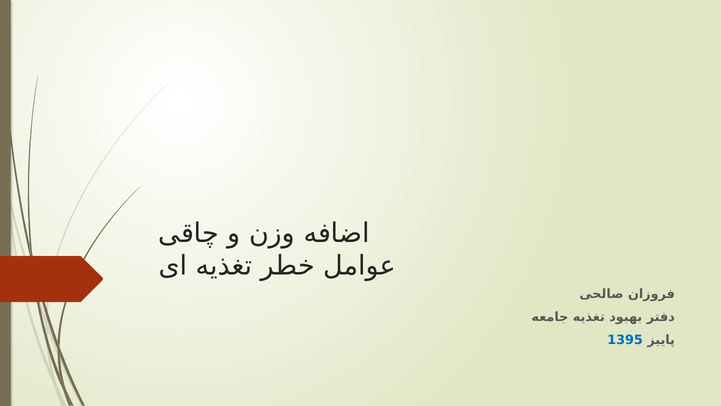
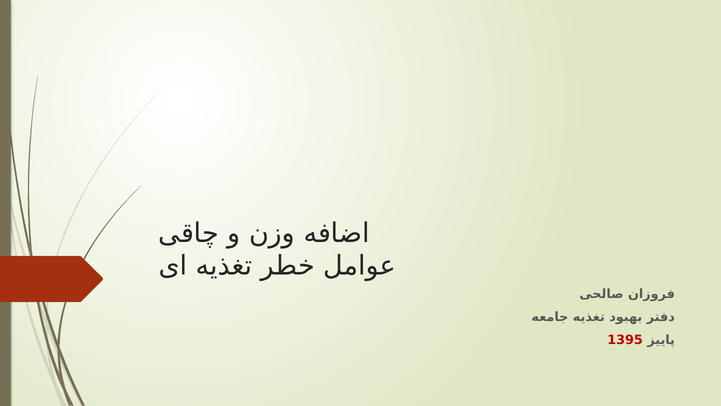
1395 colour: blue -> red (625, 339)
